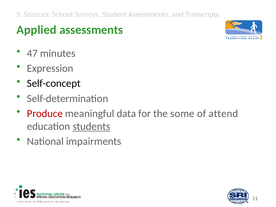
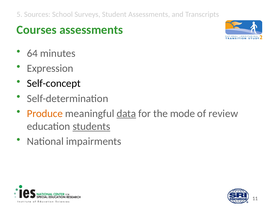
Applied: Applied -> Courses (37, 30)
47: 47 -> 64 (32, 53)
Produce colour: red -> orange (45, 114)
data underline: none -> present (126, 114)
some: some -> mode (183, 114)
attend: attend -> review (223, 114)
